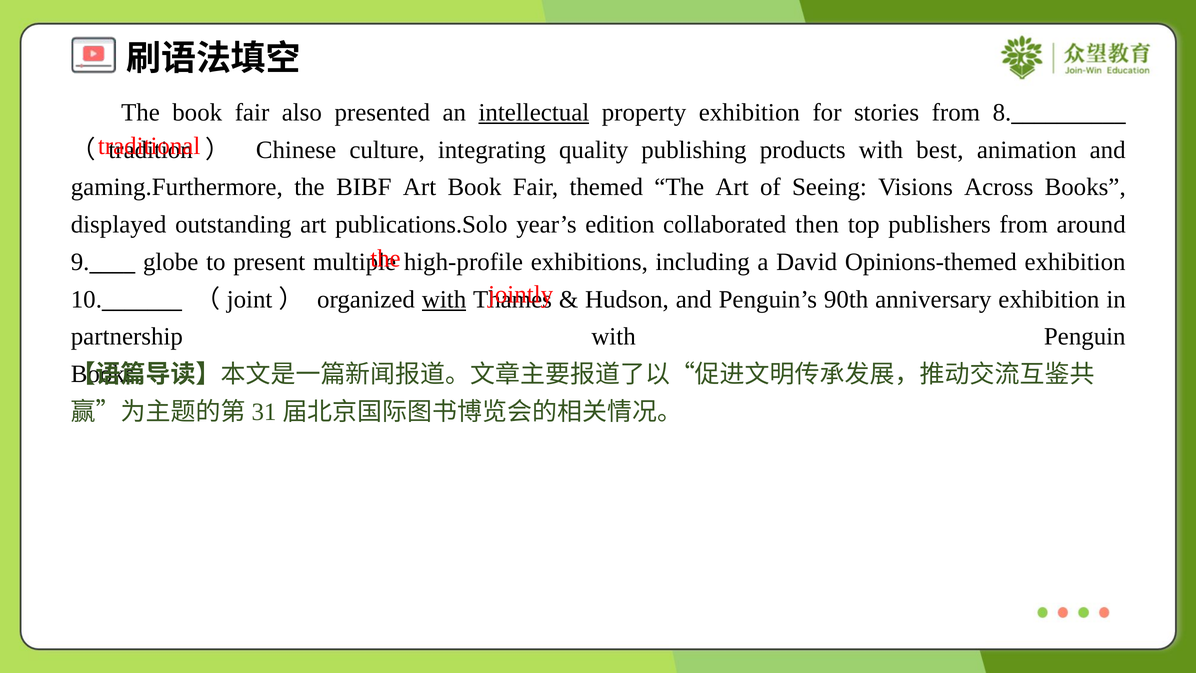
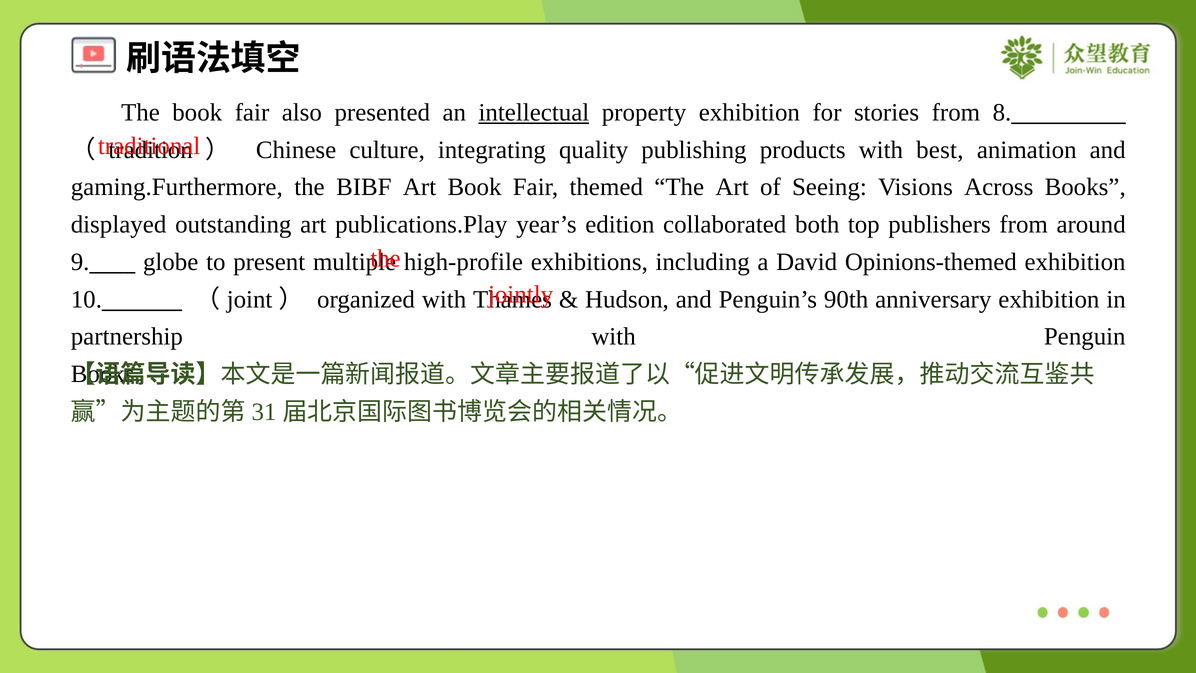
publications.Solo: publications.Solo -> publications.Play (421, 225)
then: then -> both (817, 225)
with underline: present -> none (444, 299)
